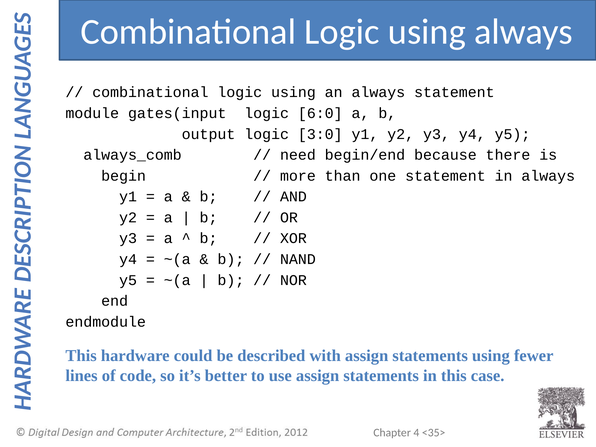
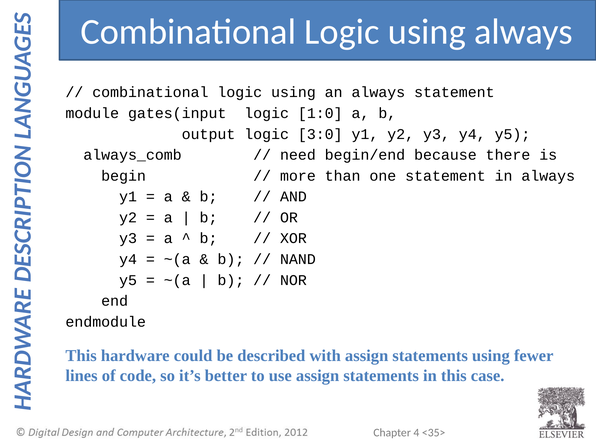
6:0: 6:0 -> 1:0 (320, 113)
